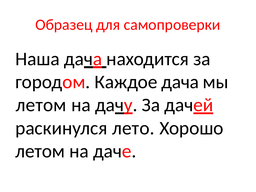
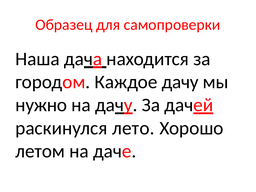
Каждое дача: дача -> дачу (180, 82)
летом: летом -> нужно (41, 105)
